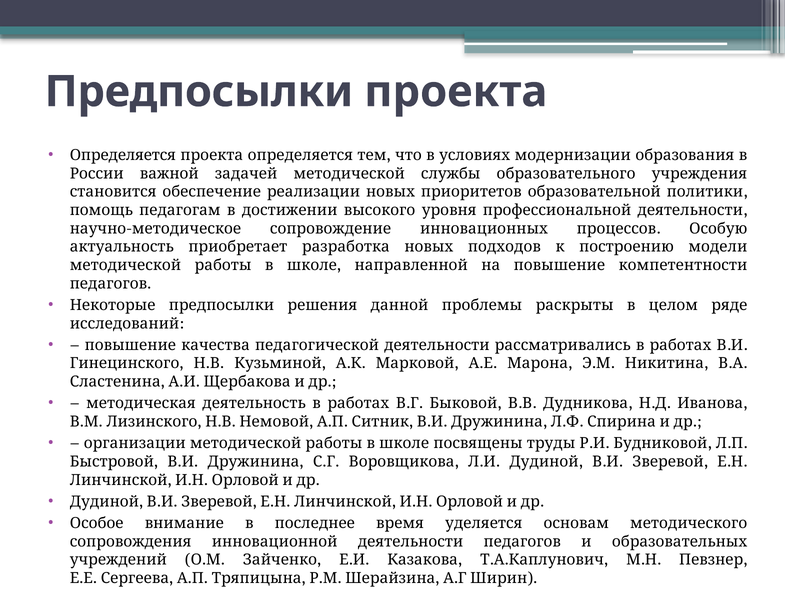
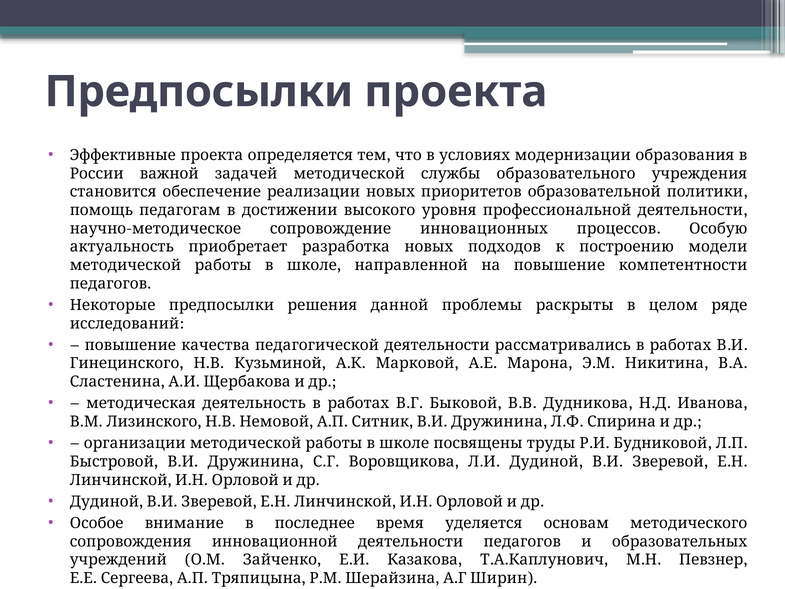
Определяется: Определяется -> Эффективные (123, 155)
